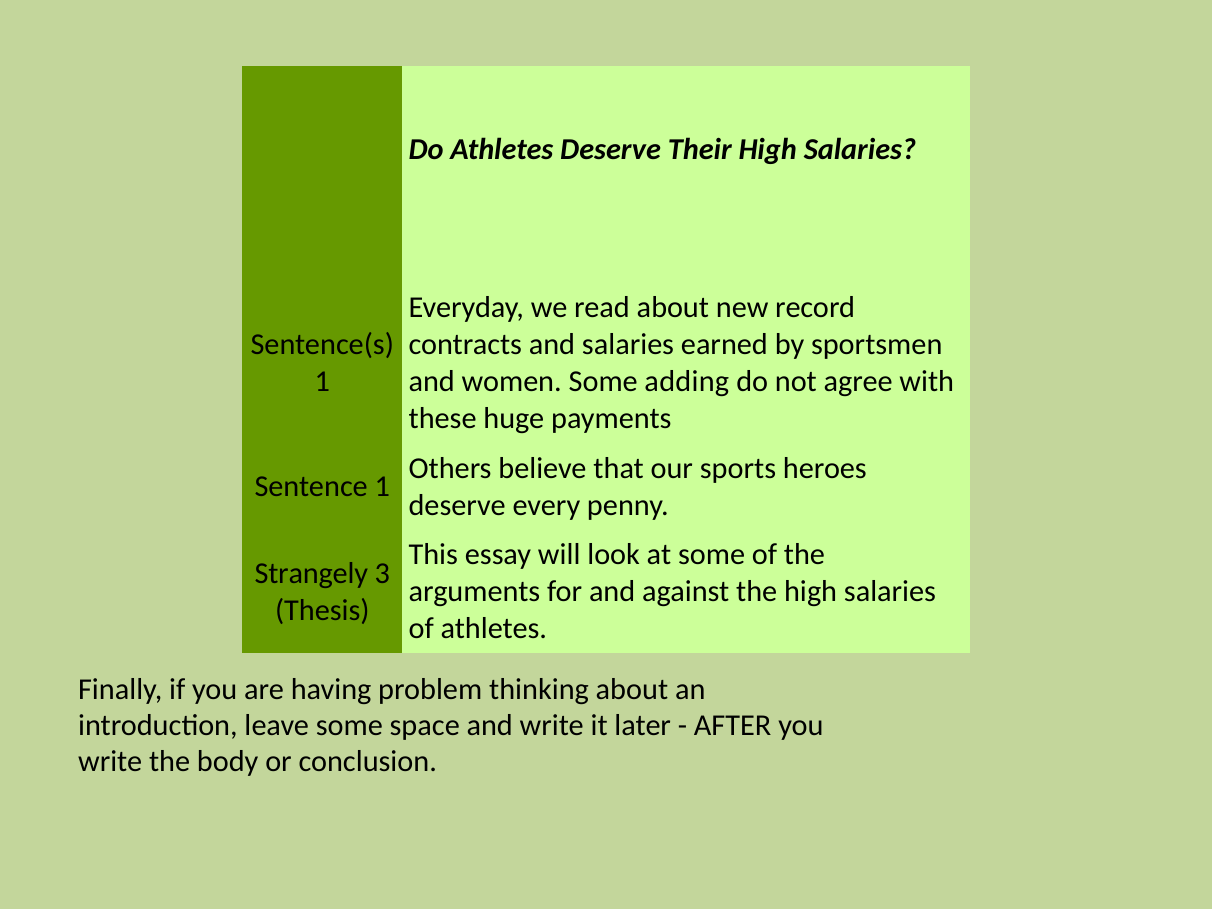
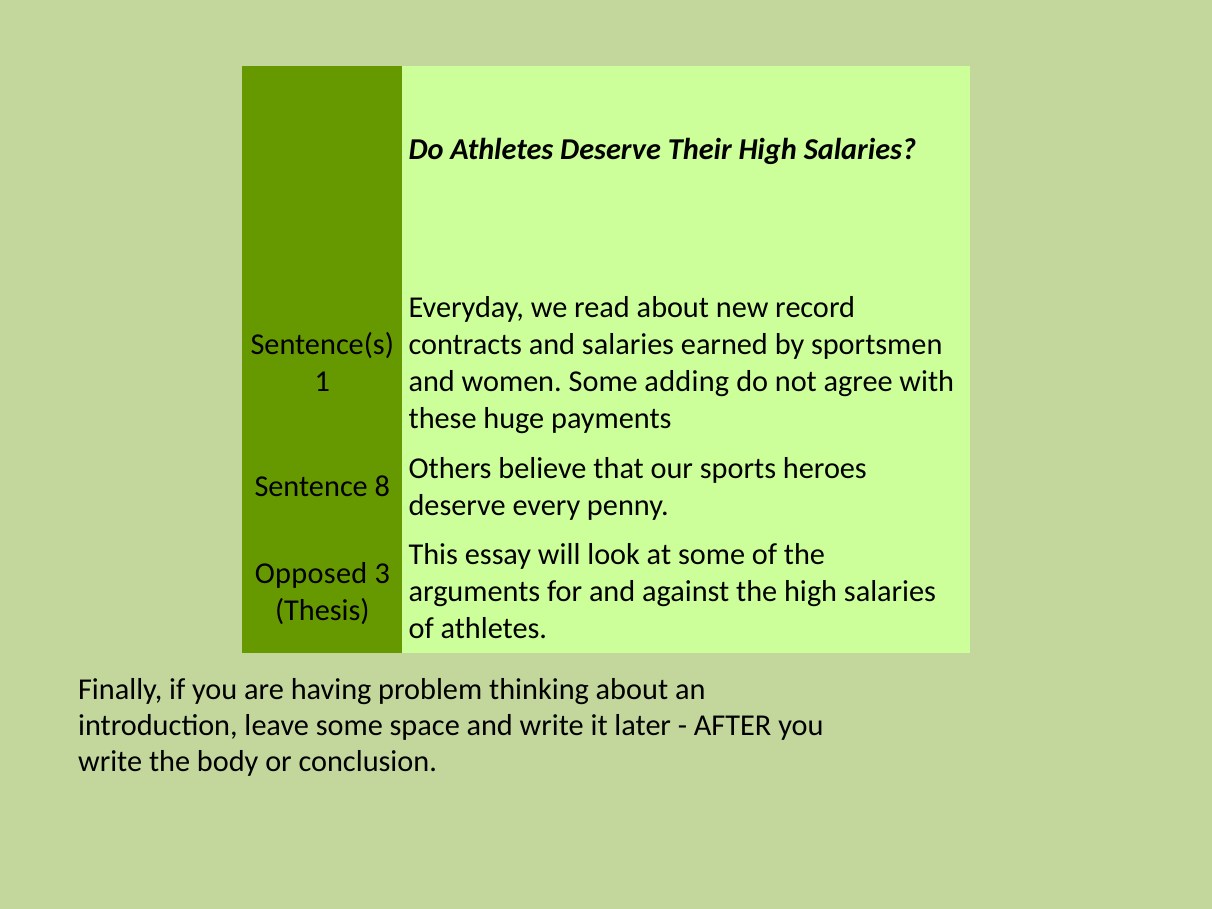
Sentence 1: 1 -> 8 (382, 487)
Strangely: Strangely -> Opposed (311, 573)
